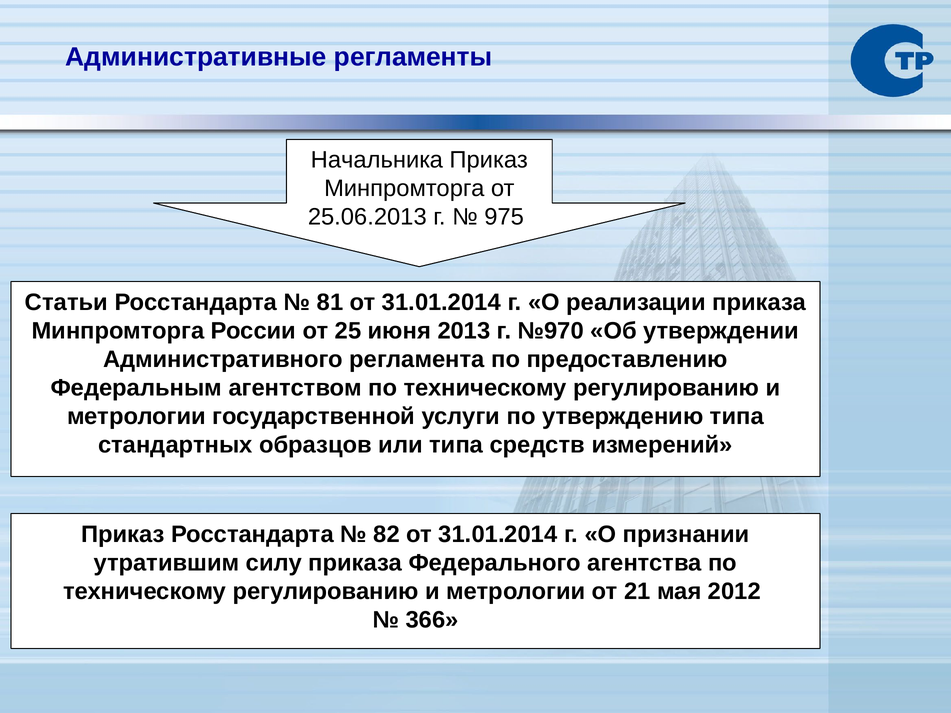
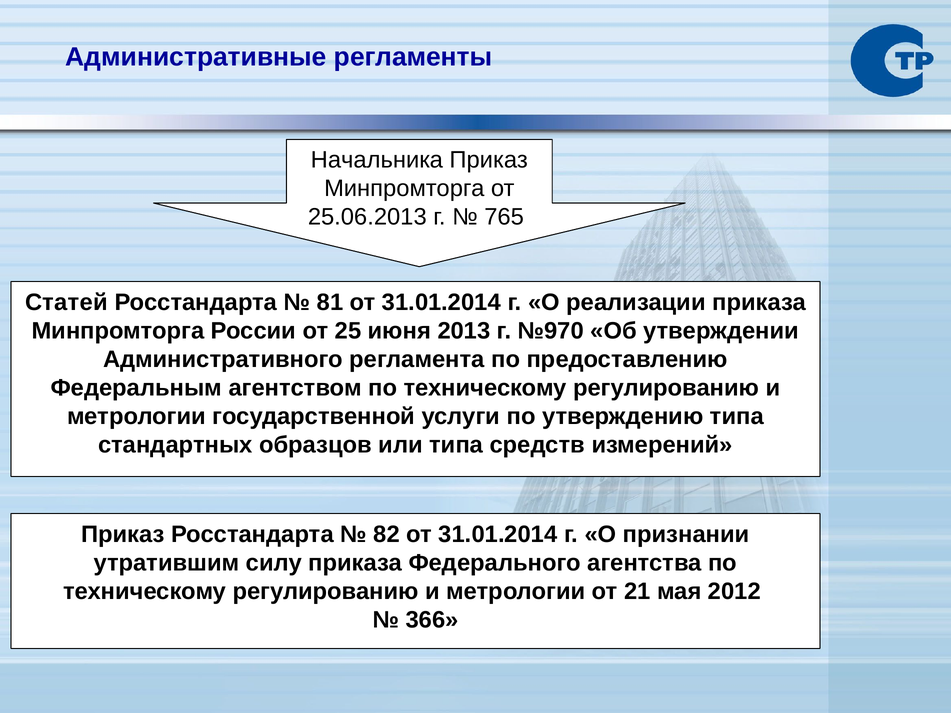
975: 975 -> 765 (504, 217)
Статьи: Статьи -> Статей (66, 302)
